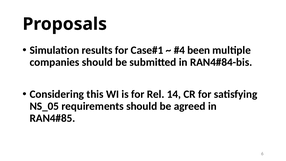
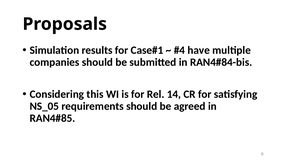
been: been -> have (199, 50)
